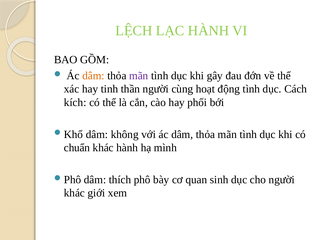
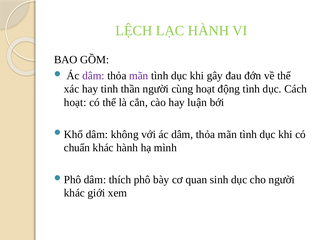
dâm colour: orange -> purple (93, 76)
kích: kích -> hoạt (75, 102)
phối: phối -> luận (197, 102)
